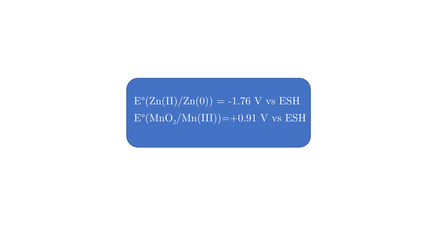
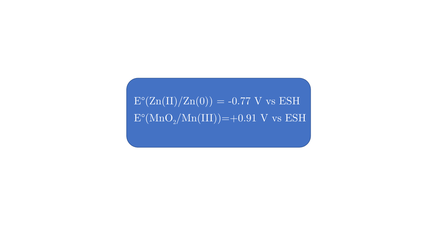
-1.76: -1.76 -> -0.77 (240, 101)
